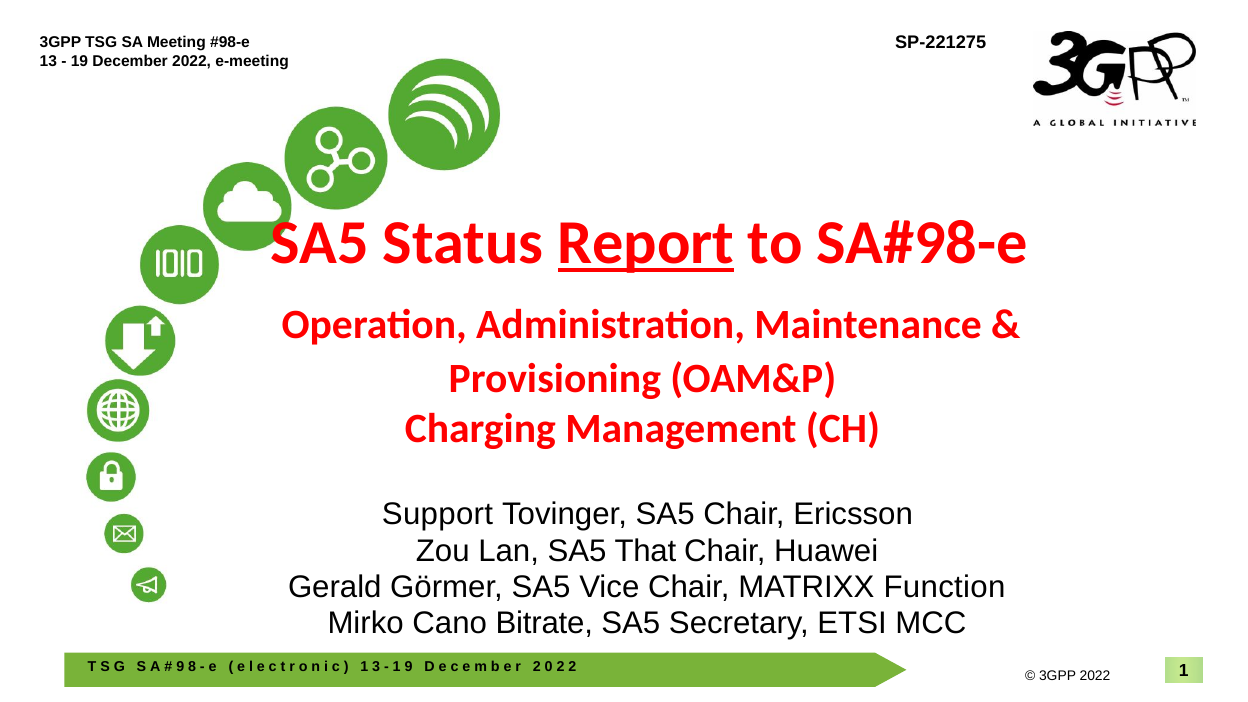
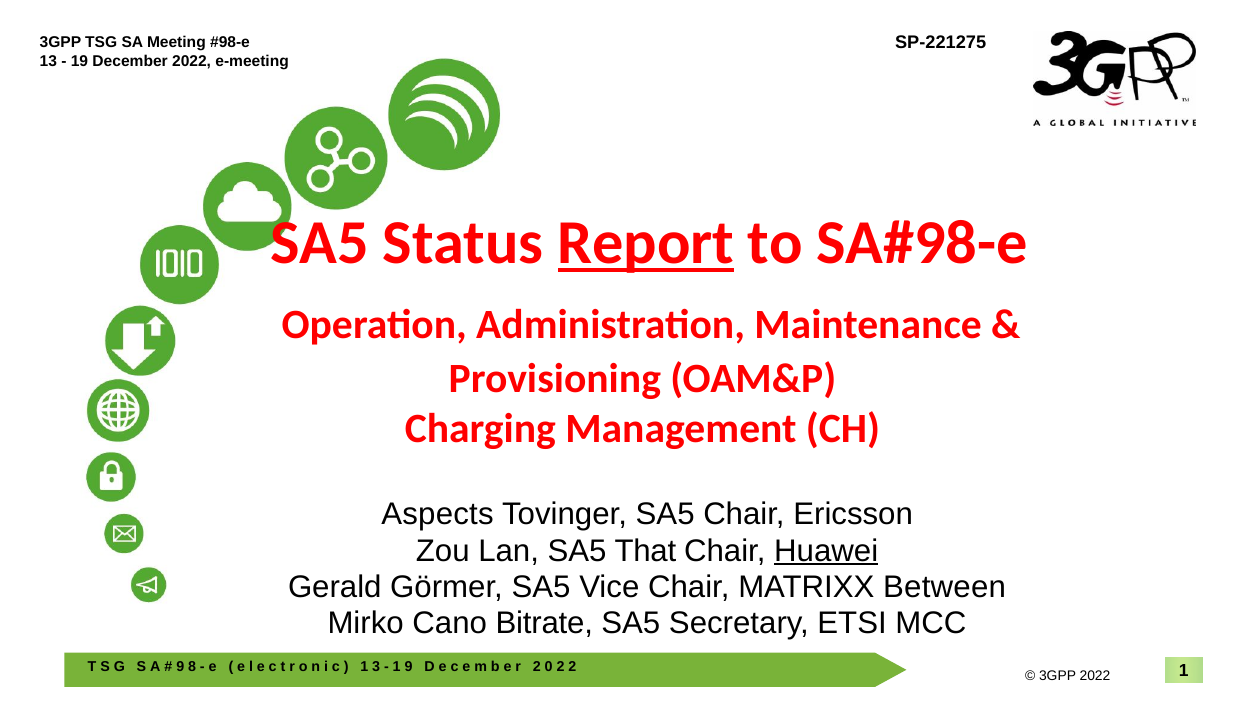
Support: Support -> Aspects (438, 515)
Huawei underline: none -> present (826, 551)
Function: Function -> Between (945, 587)
